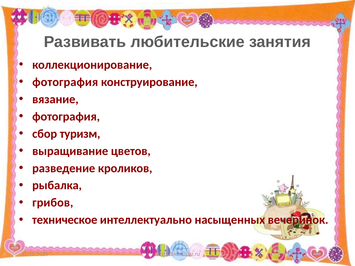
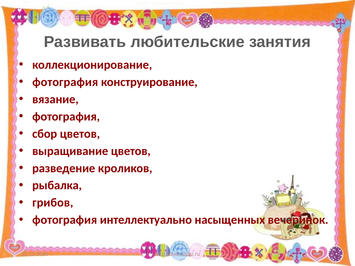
сбор туризм: туризм -> цветов (80, 134)
техническое: техническое -> фотография (65, 220)
